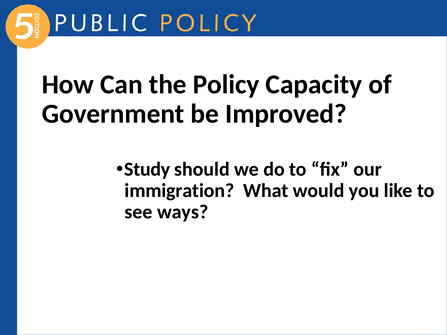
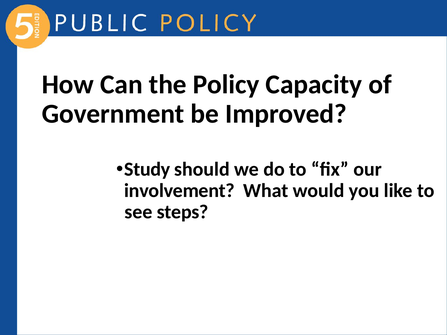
immigration: immigration -> involvement (179, 191)
ways: ways -> steps (183, 212)
